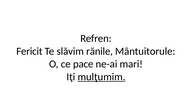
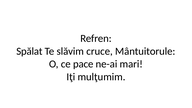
Fericit: Fericit -> Spălat (29, 51)
rănile: rănile -> cruce (100, 51)
mulţumim underline: present -> none (102, 77)
